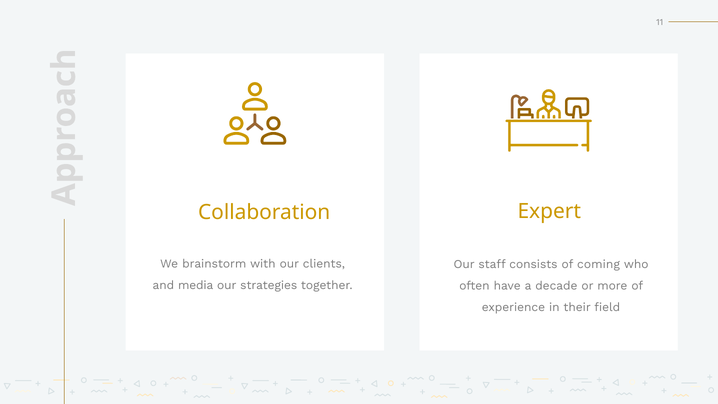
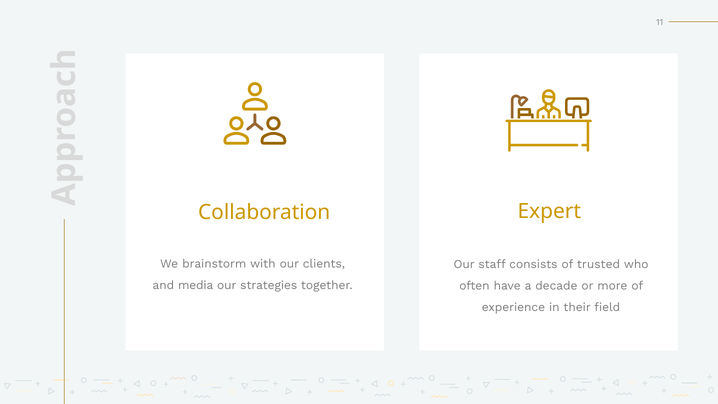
coming: coming -> trusted (599, 264)
